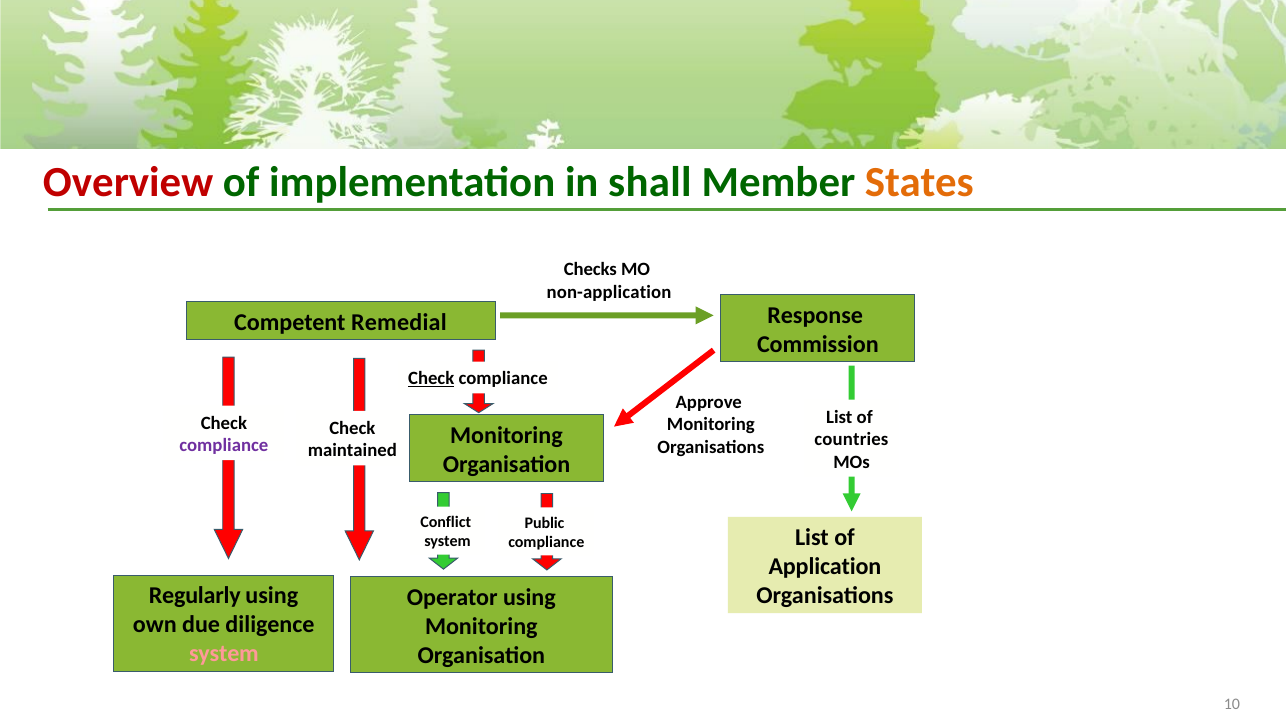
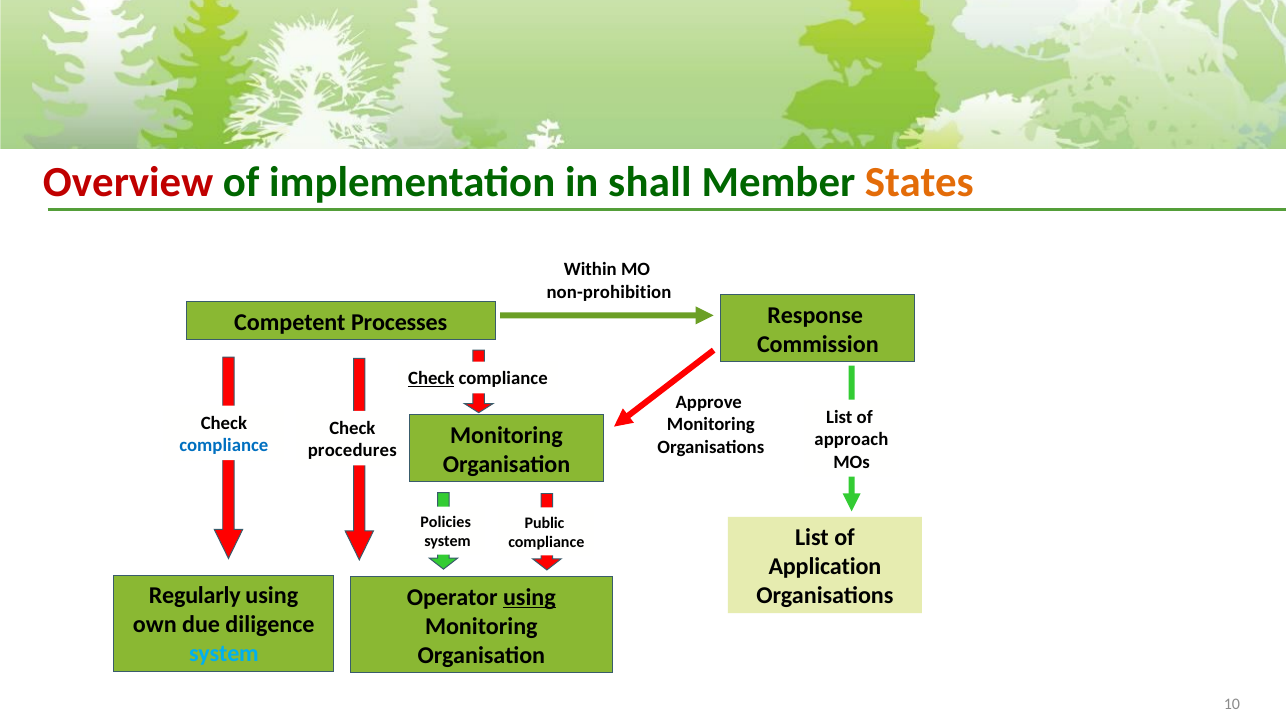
Checks: Checks -> Within (590, 270)
non-application: non-application -> non-prohibition (609, 292)
Remedial: Remedial -> Processes (399, 323)
countries: countries -> approach (851, 440)
compliance colour: purple -> blue (224, 446)
maintained: maintained -> procedures (352, 451)
Conflict: Conflict -> Policies (446, 522)
using underline: none -> present (529, 598)
system colour: pink -> light blue (224, 654)
